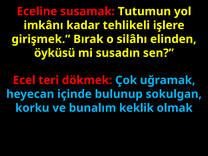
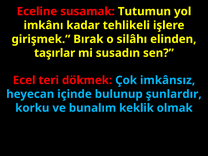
öyküsü: öyküsü -> taşırlar (55, 53)
uğramak: uğramak -> imkânsız (168, 80)
sokulgan: sokulgan -> şunlardır (174, 94)
